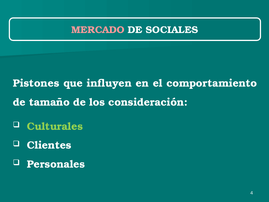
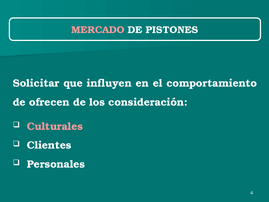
SOCIALES: SOCIALES -> PISTONES (172, 30)
Pistones: Pistones -> Solicitar (36, 83)
tamaño: tamaño -> ofrecen (49, 102)
Culturales colour: light green -> pink (55, 126)
